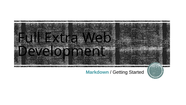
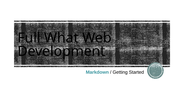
Extra: Extra -> What (61, 38)
